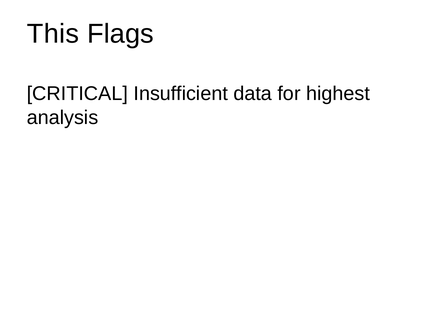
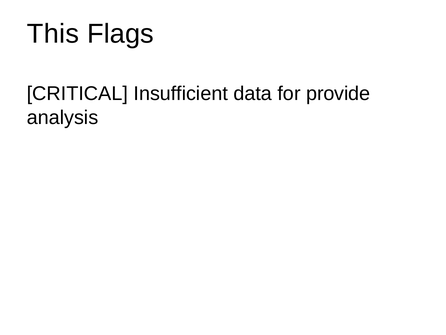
highest: highest -> provide (338, 94)
